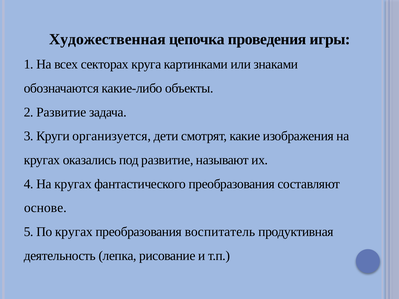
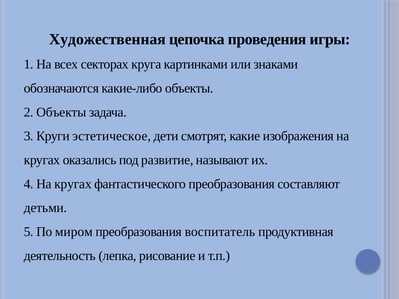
2 Развитие: Развитие -> Объекты (61, 112)
организуется: организуется -> эстетическое (112, 136)
основе: основе -> детьми (45, 208)
По кругах: кругах -> миром (74, 232)
